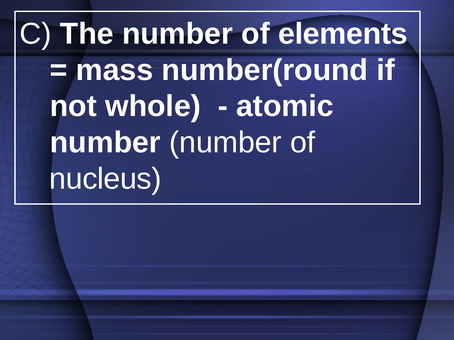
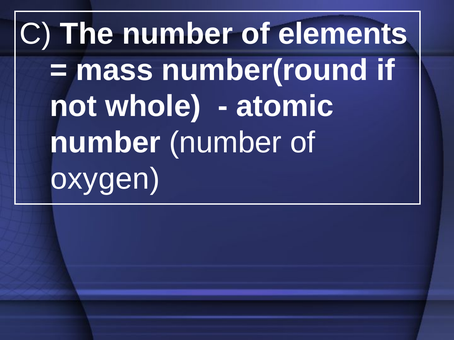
nucleus: nucleus -> oxygen (105, 179)
